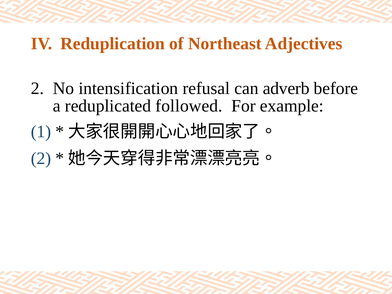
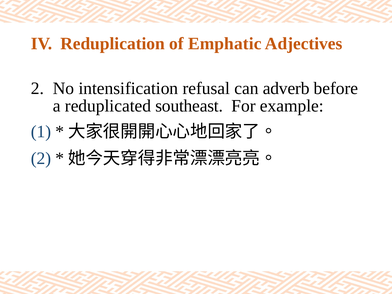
Northeast: Northeast -> Emphatic (225, 44)
followed: followed -> southeast (189, 106)
